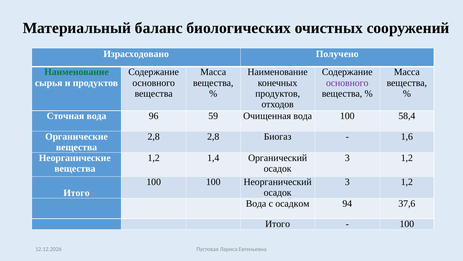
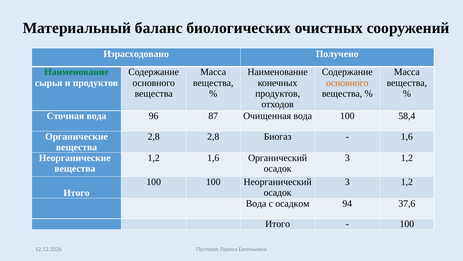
основного colour: purple -> orange (347, 83)
59: 59 -> 87 (213, 116)
1,2 1,4: 1,4 -> 1,6 (213, 158)
